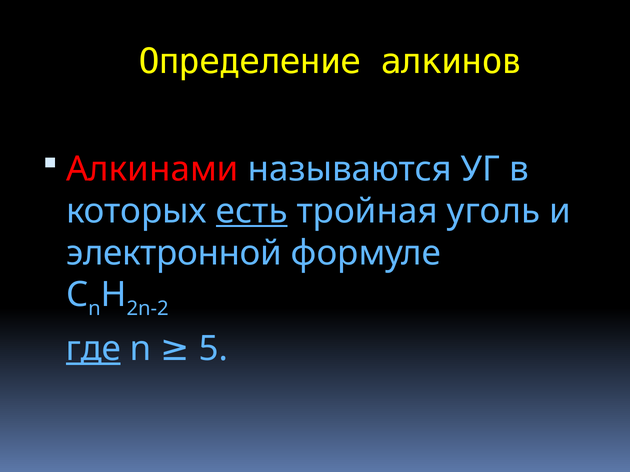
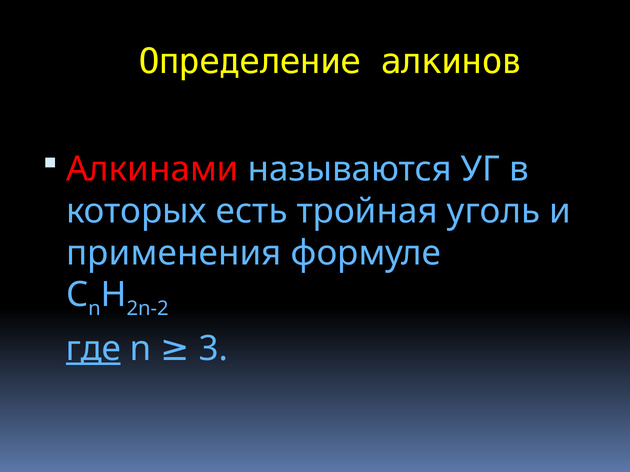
есть underline: present -> none (252, 211)
электронной: электронной -> применения (174, 253)
5: 5 -> 3 (213, 349)
